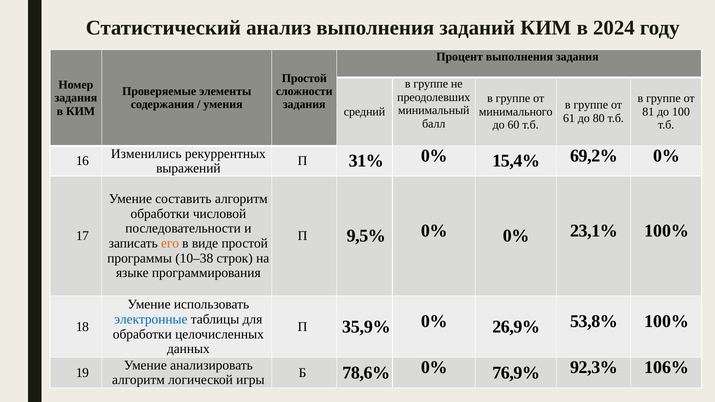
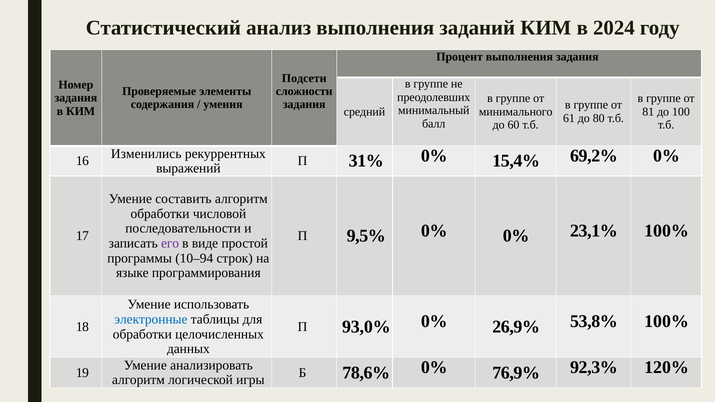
Простой: Простой -> Подсети (304, 78)
его colour: orange -> purple (170, 243)
10–38: 10–38 -> 10–94 (194, 258)
35,9%: 35,9% -> 93,0% (366, 327)
106%: 106% -> 120% (666, 368)
